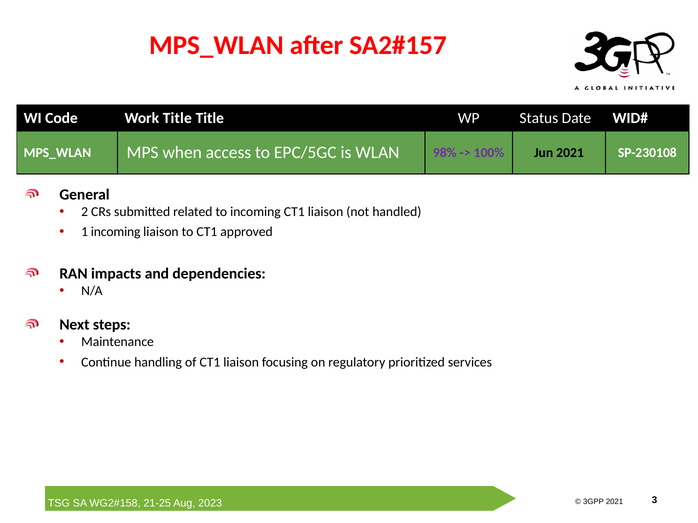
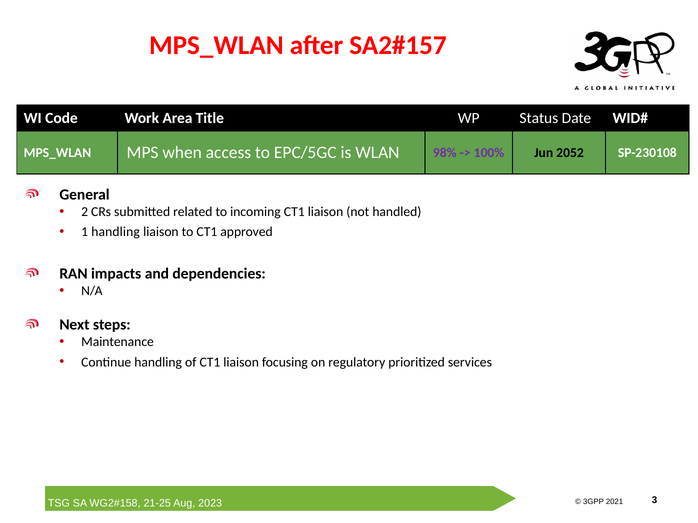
Work Title: Title -> Area (177, 118)
Jun 2021: 2021 -> 2052 (570, 153)
1 incoming: incoming -> handling (116, 232)
